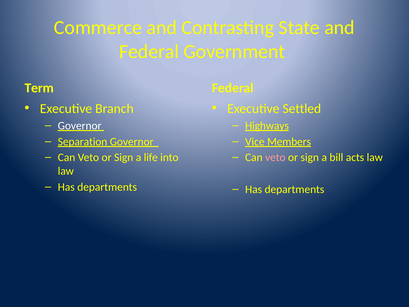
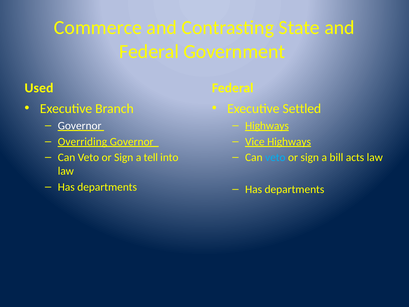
Term: Term -> Used (39, 88)
Separation: Separation -> Overriding (82, 141)
Vice Members: Members -> Highways (289, 141)
life: life -> tell (151, 157)
veto colour: pink -> light blue (275, 157)
